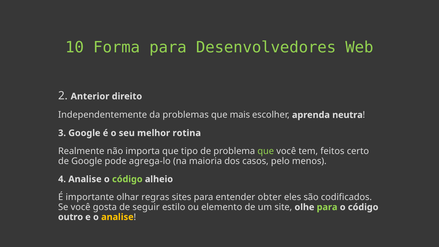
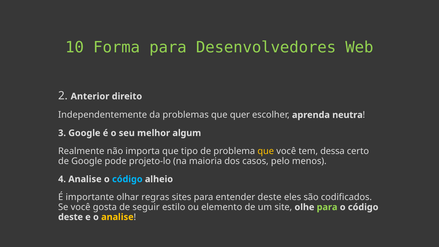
mais: mais -> quer (240, 115)
rotina: rotina -> algum (187, 133)
que colour: light green -> yellow (266, 151)
feitos: feitos -> dessa (332, 151)
agrega-lo: agrega-lo -> projeto-lo (150, 161)
código colour: light green -> light blue (127, 179)
entender obter: obter -> deste (270, 197)
outro: outro -> deste (71, 217)
